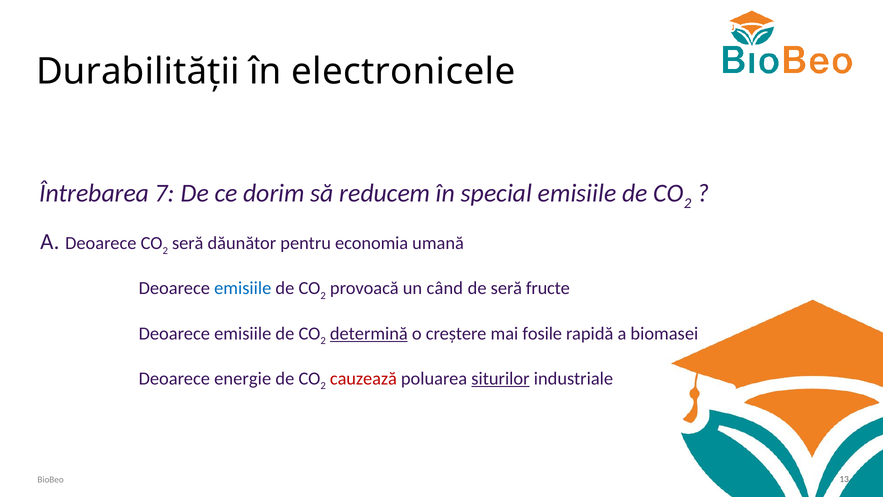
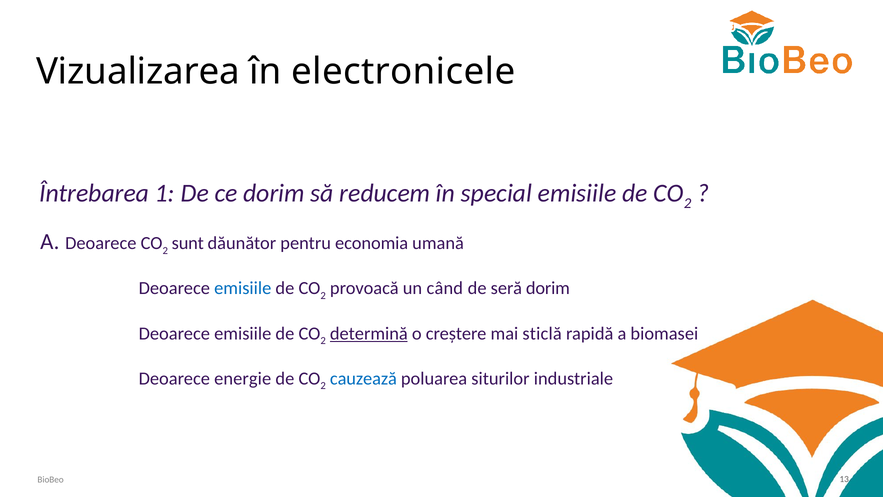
Durabilității: Durabilității -> Vizualizarea (138, 71)
7: 7 -> 1 (165, 193)
seră: seră -> sunt (188, 243)
seră fructe: fructe -> dorim (548, 288)
fosile: fosile -> sticlă (542, 333)
cauzează colour: red -> blue (363, 378)
siturilor underline: present -> none (500, 378)
